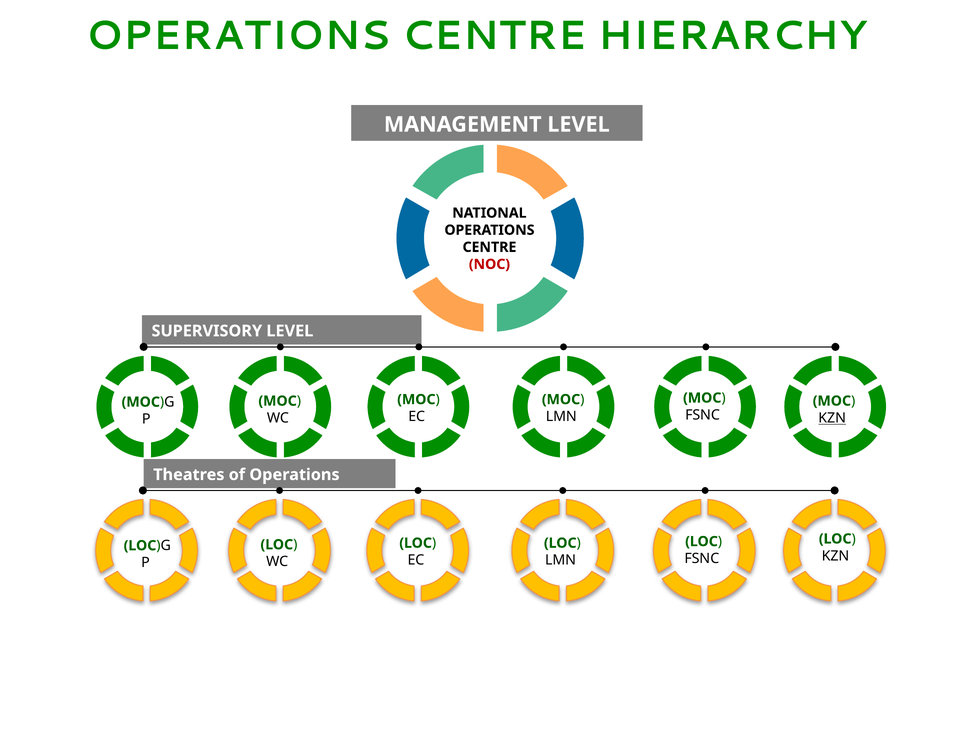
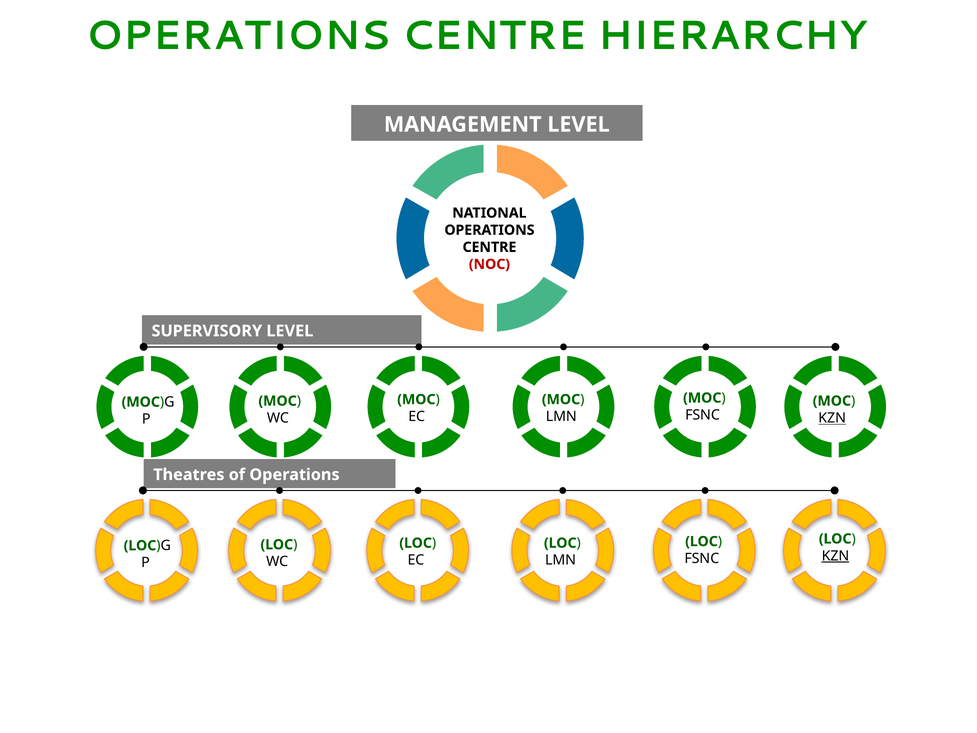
KZN underline: none -> present (835, 556)
